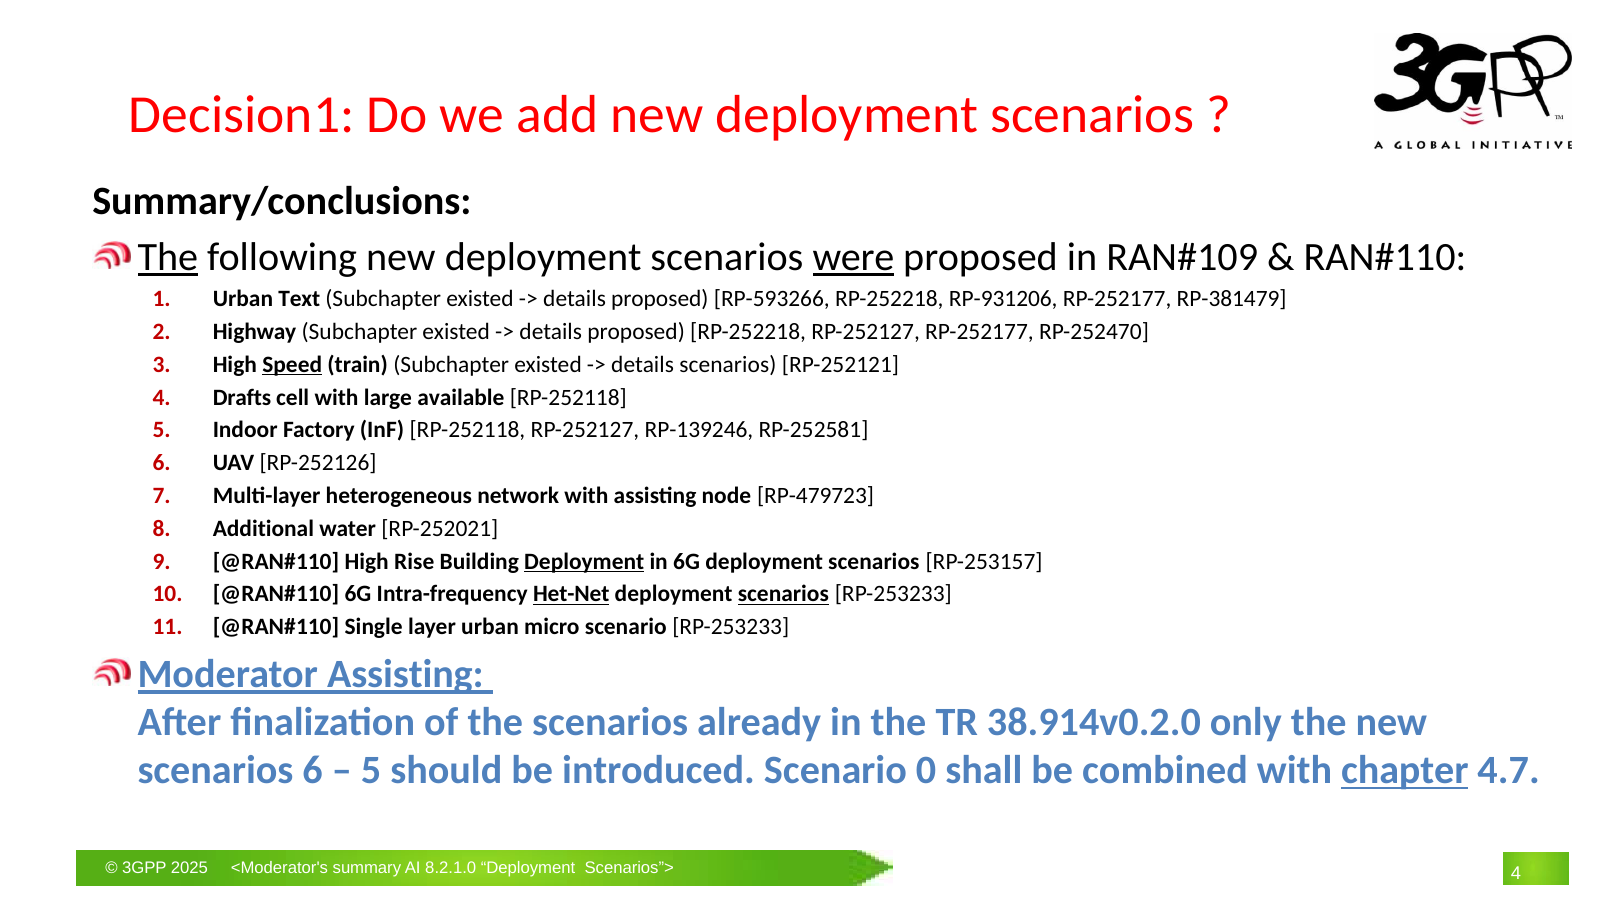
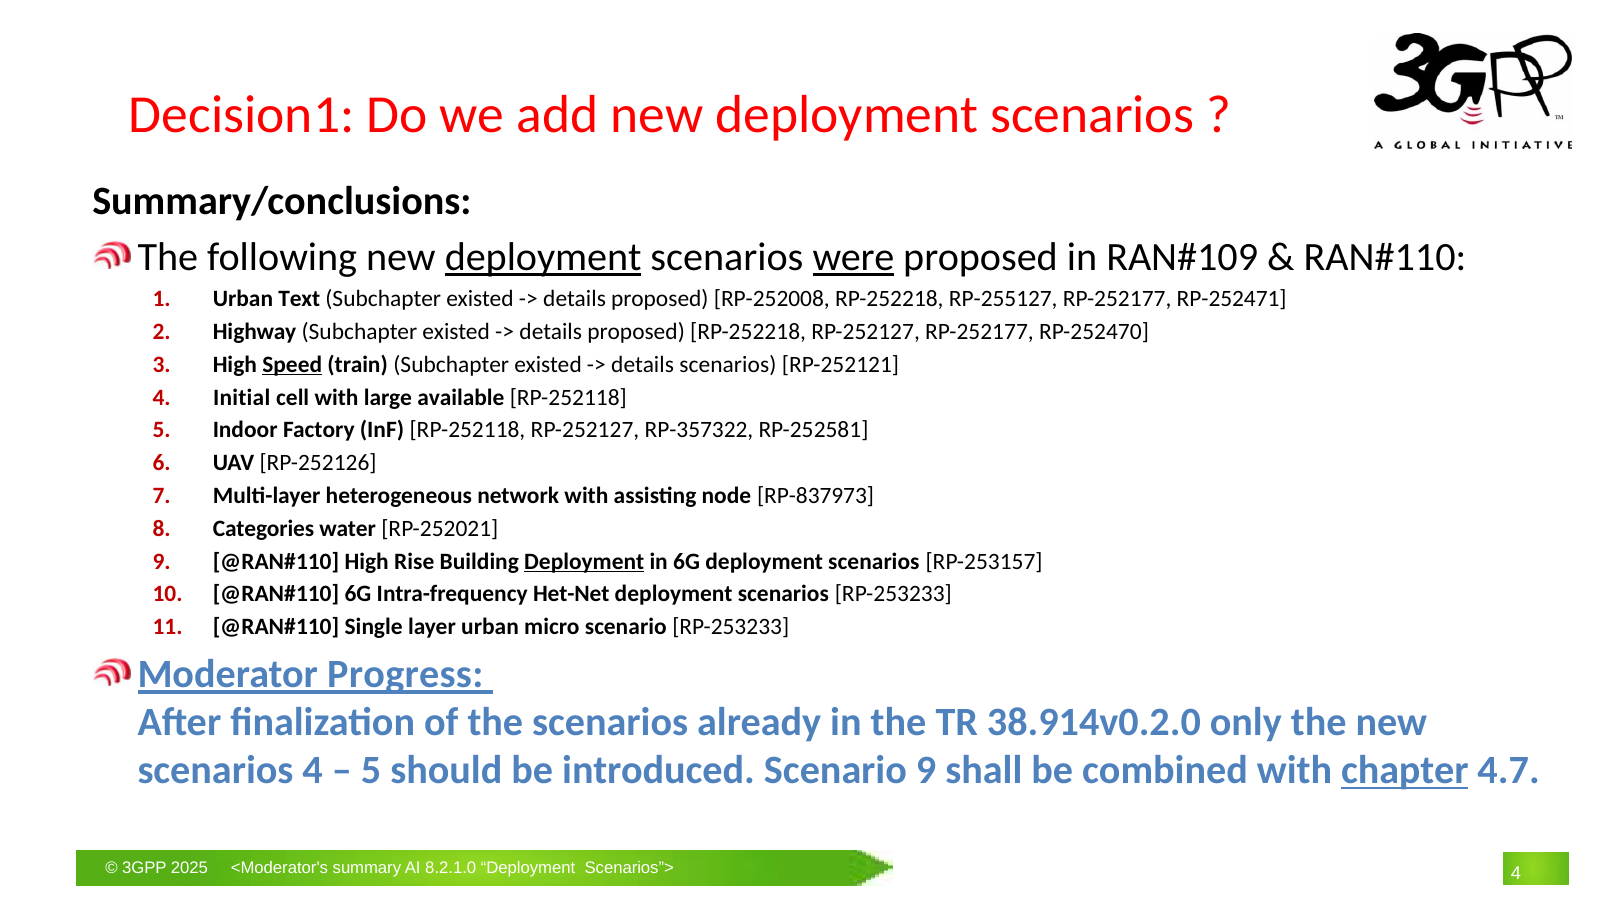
The underline: present -> none (168, 257)
deployment underline: none -> present (543, 257)
RP-593266: RP-593266 -> RP-252008 (772, 299)
RP-931206: RP-931206 -> RP-255127 (1003, 299)
RP-381479: RP-381479 -> RP-252471 (1232, 299)
Drafts: Drafts -> Initial (242, 398)
RP-139246: RP-139246 -> RP-357322 (699, 430)
RP-479723: RP-479723 -> RP-837973 (816, 496)
Additional: Additional -> Categories (263, 529)
Het-Net underline: present -> none (571, 594)
scenarios underline: present -> none (783, 594)
Moderator Assisting: Assisting -> Progress (405, 675)
scenarios 6: 6 -> 4 (313, 771)
Scenario 0: 0 -> 9 (926, 771)
